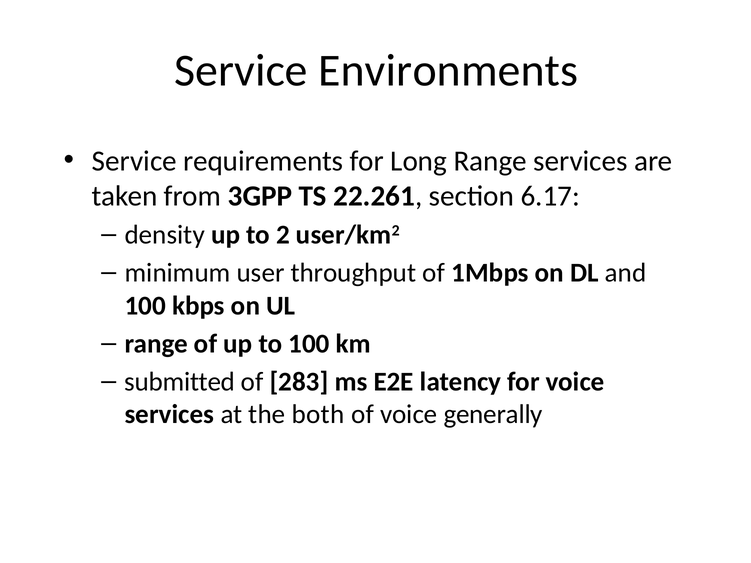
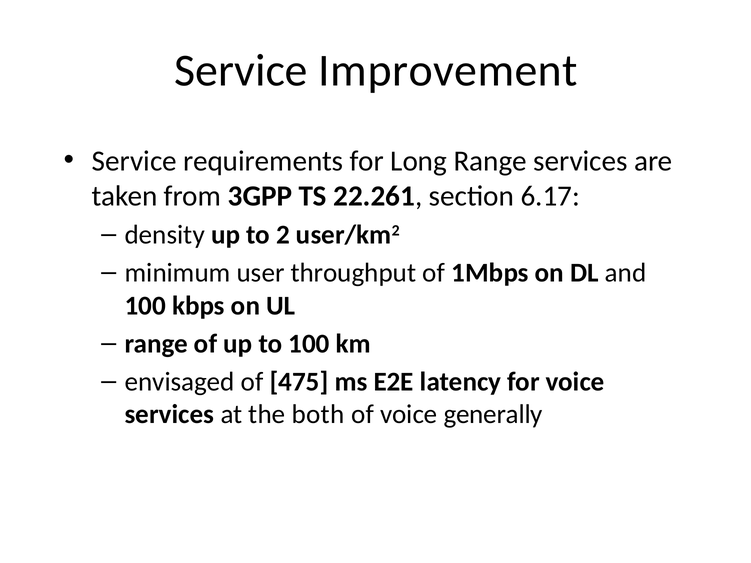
Environments: Environments -> Improvement (448, 71)
submitted: submitted -> envisaged (180, 382)
283: 283 -> 475 (299, 382)
